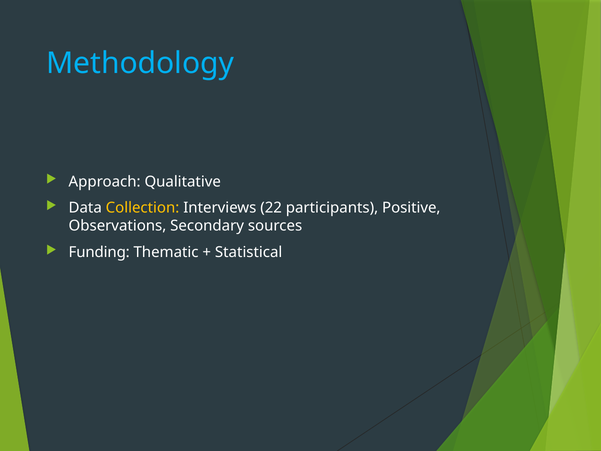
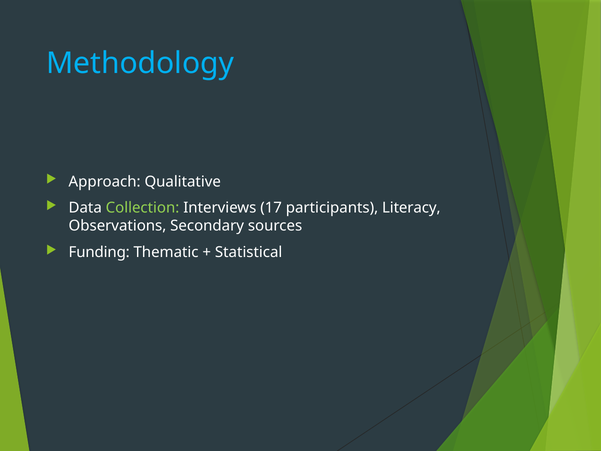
Collection colour: yellow -> light green (143, 208)
22: 22 -> 17 (271, 208)
Positive: Positive -> Literacy (411, 208)
